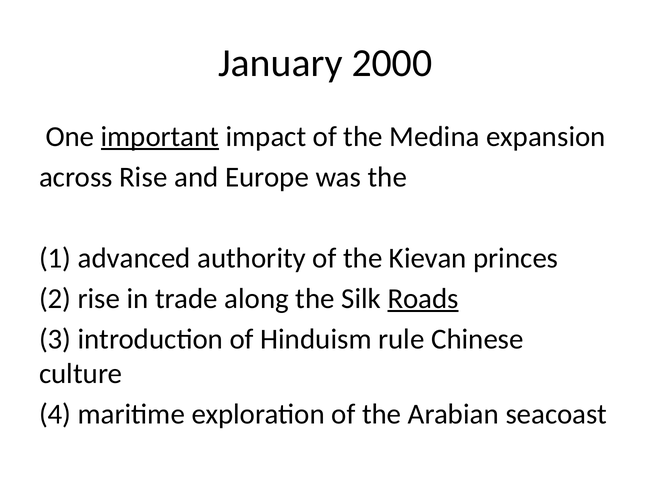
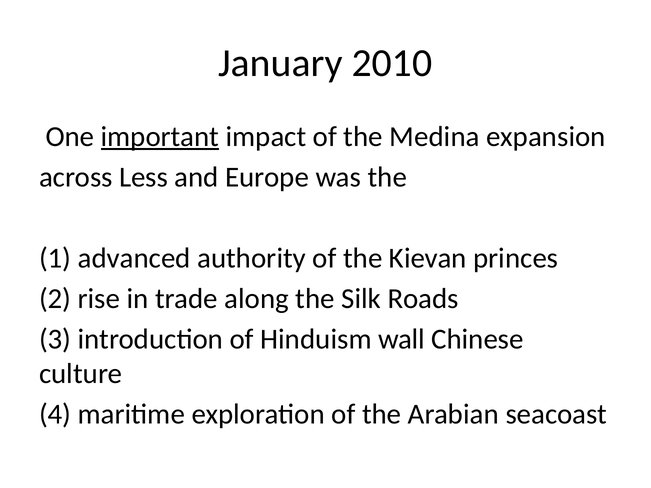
2000: 2000 -> 2010 (392, 63)
across Rise: Rise -> Less (144, 177)
Roads underline: present -> none (423, 299)
rule: rule -> wall (401, 339)
